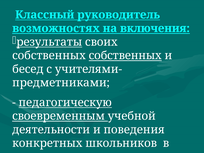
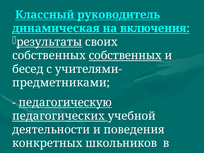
возможностях: возможностях -> динамическая (56, 28)
своевременным: своевременным -> педагогических (59, 116)
